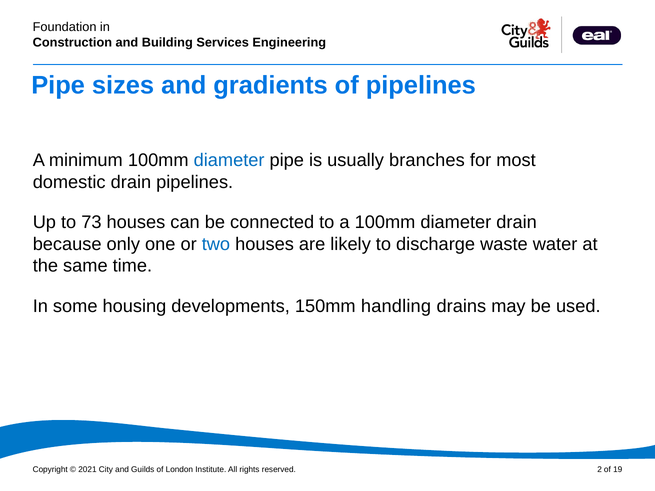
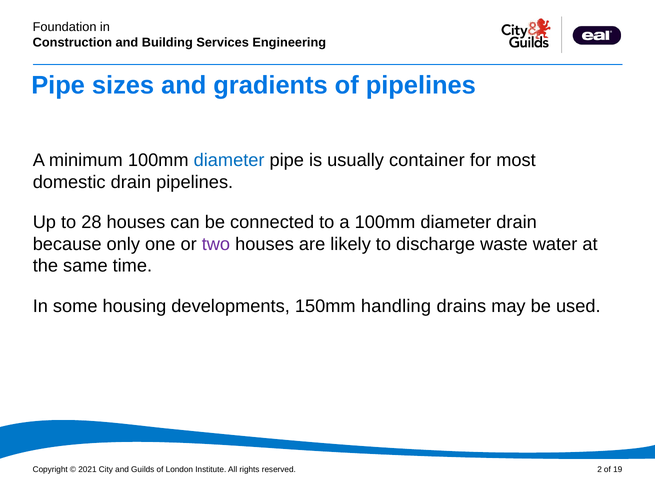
branches: branches -> container (427, 161)
73: 73 -> 28 (91, 222)
two colour: blue -> purple (216, 244)
